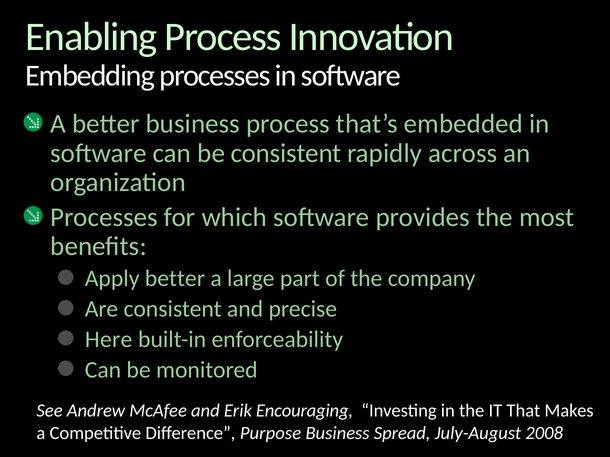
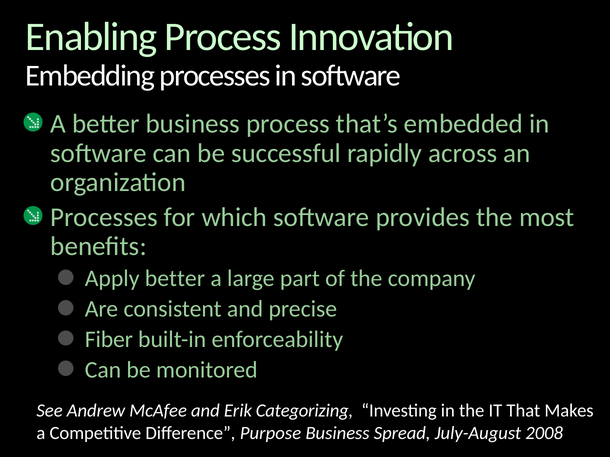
be consistent: consistent -> successful (286, 153)
Here: Here -> Fiber (109, 340)
Encouraging: Encouraging -> Categorizing (304, 411)
